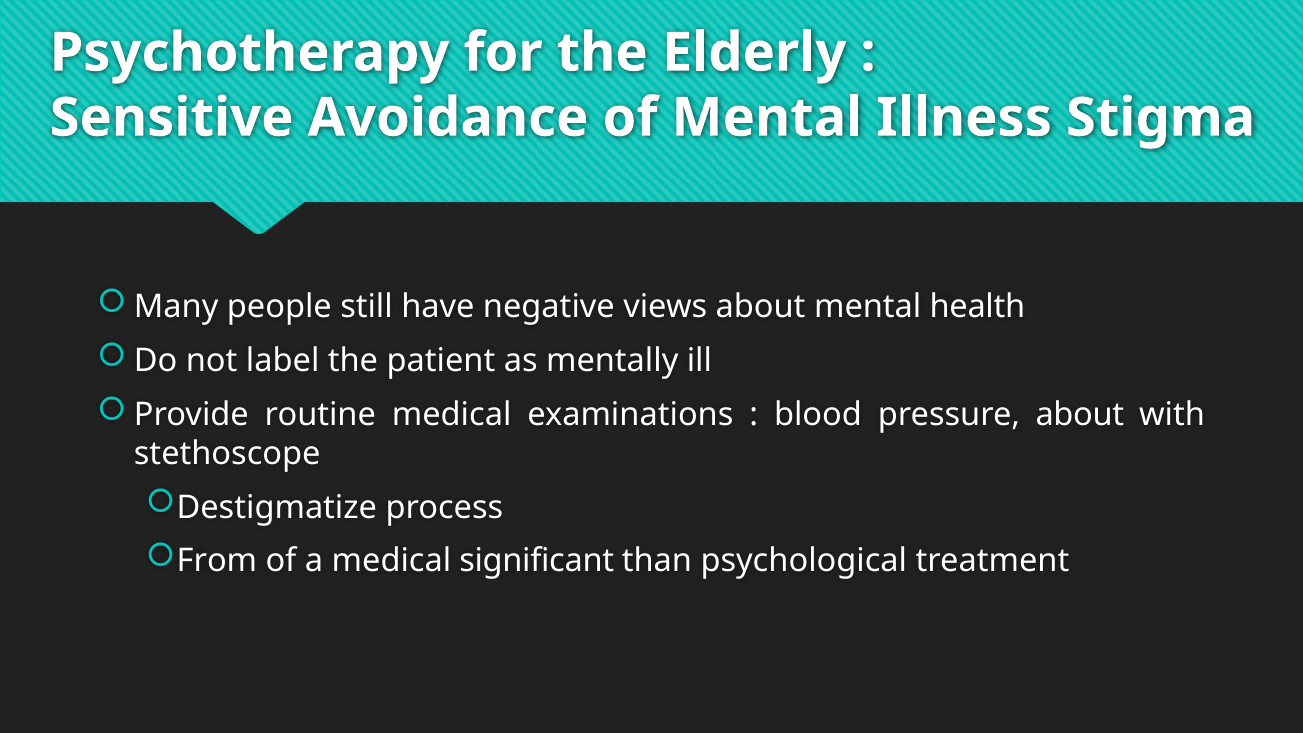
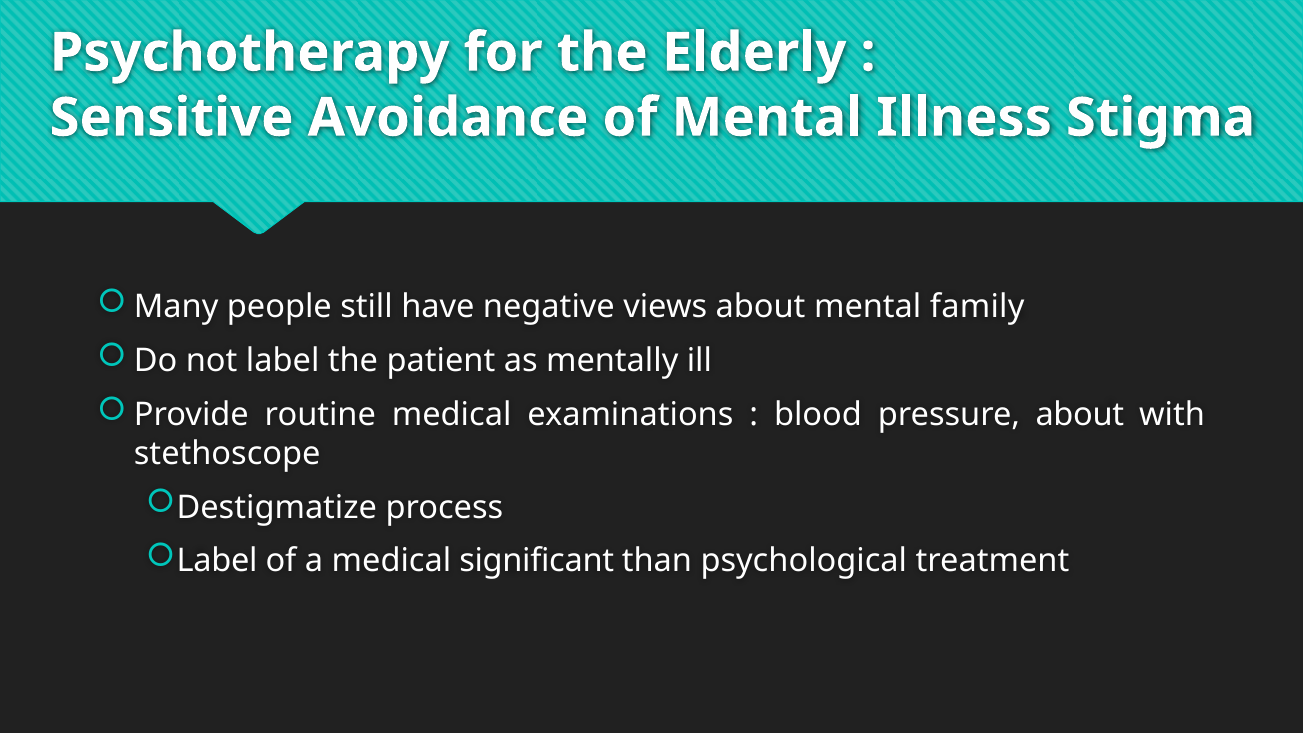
health: health -> family (977, 307)
From: From -> Label (217, 561)
